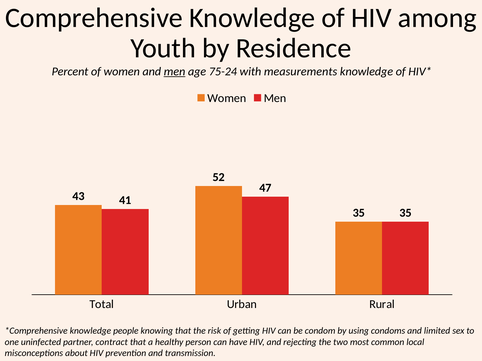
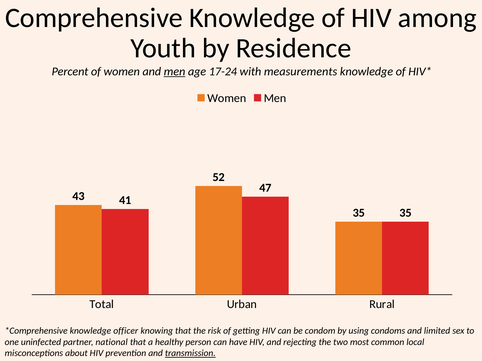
75-24: 75-24 -> 17-24 (223, 72)
people: people -> officer (126, 331)
contract: contract -> national (112, 342)
transmission underline: none -> present (190, 354)
